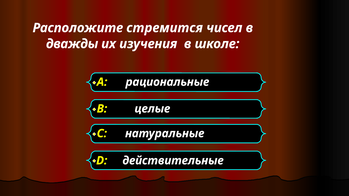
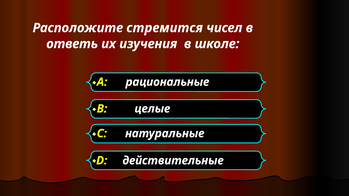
дважды: дважды -> ответь (72, 44)
